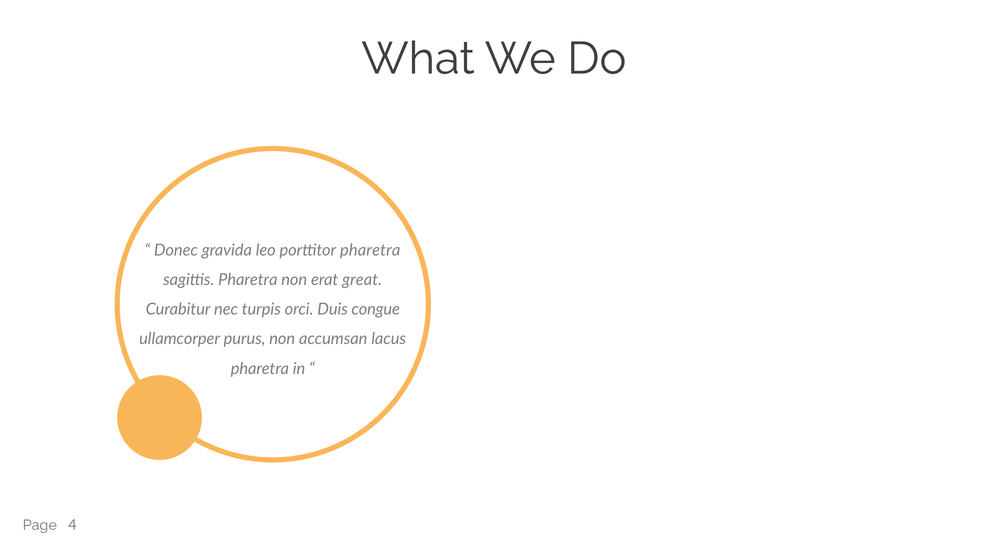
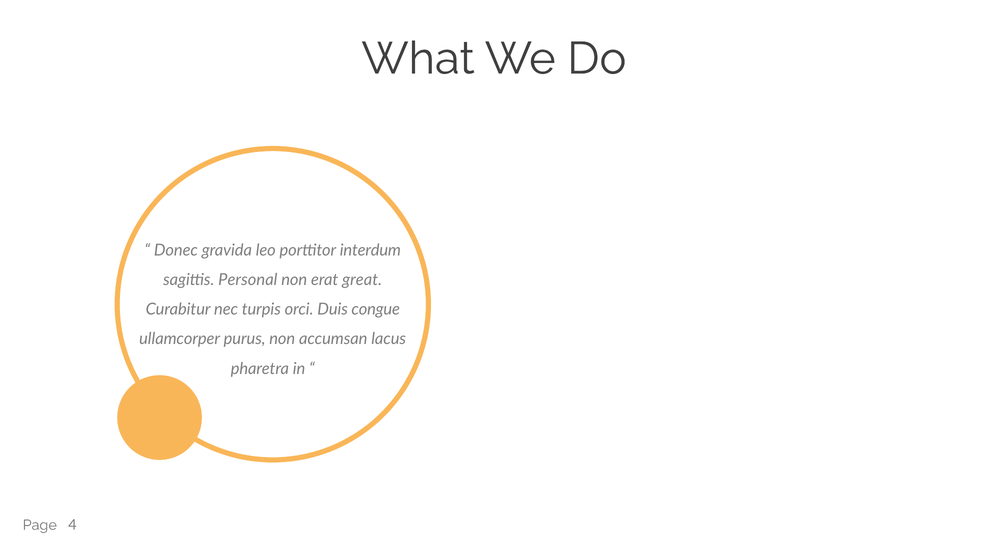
porttitor pharetra: pharetra -> interdum (370, 250)
sagittis Pharetra: Pharetra -> Personal (248, 280)
